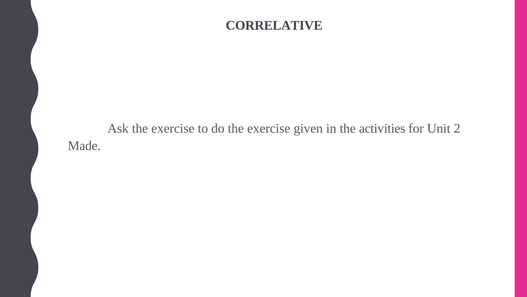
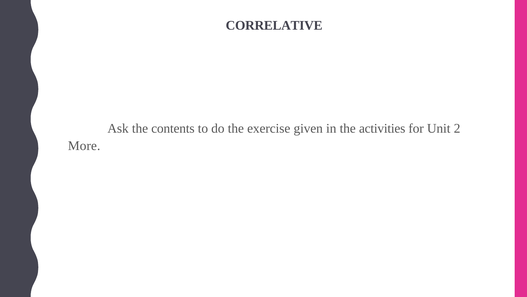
Ask the exercise: exercise -> contents (173, 128)
Made: Made -> More (84, 146)
